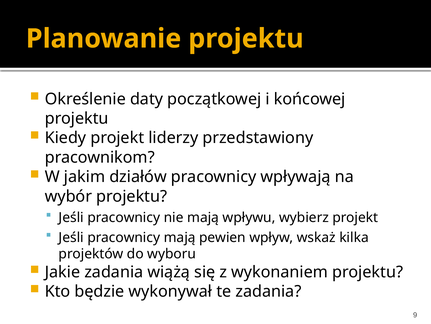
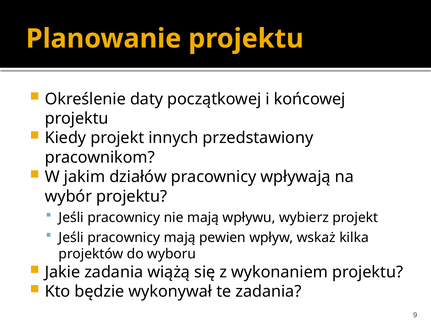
liderzy: liderzy -> innych (173, 138)
